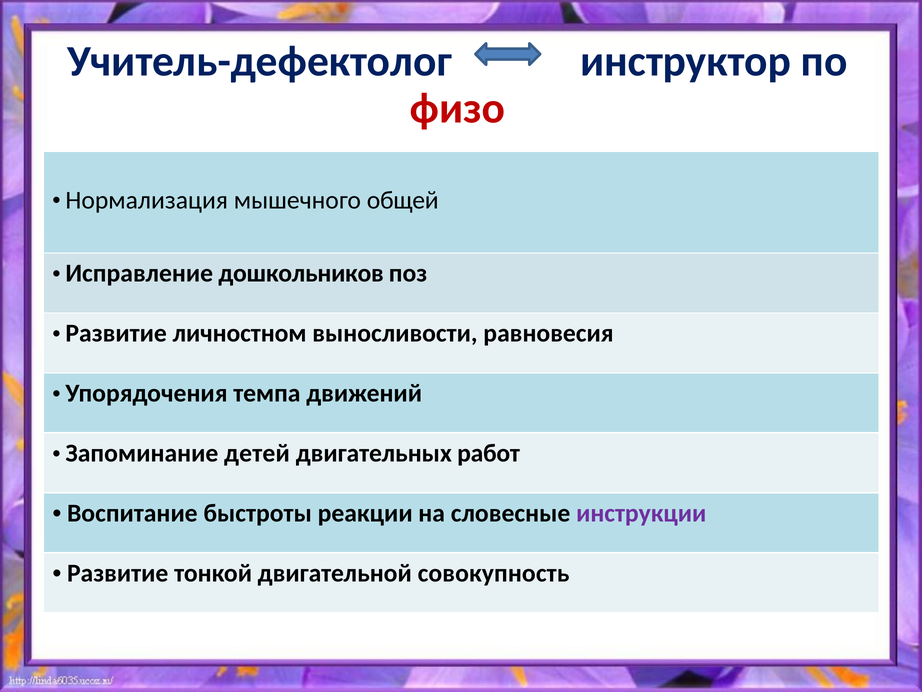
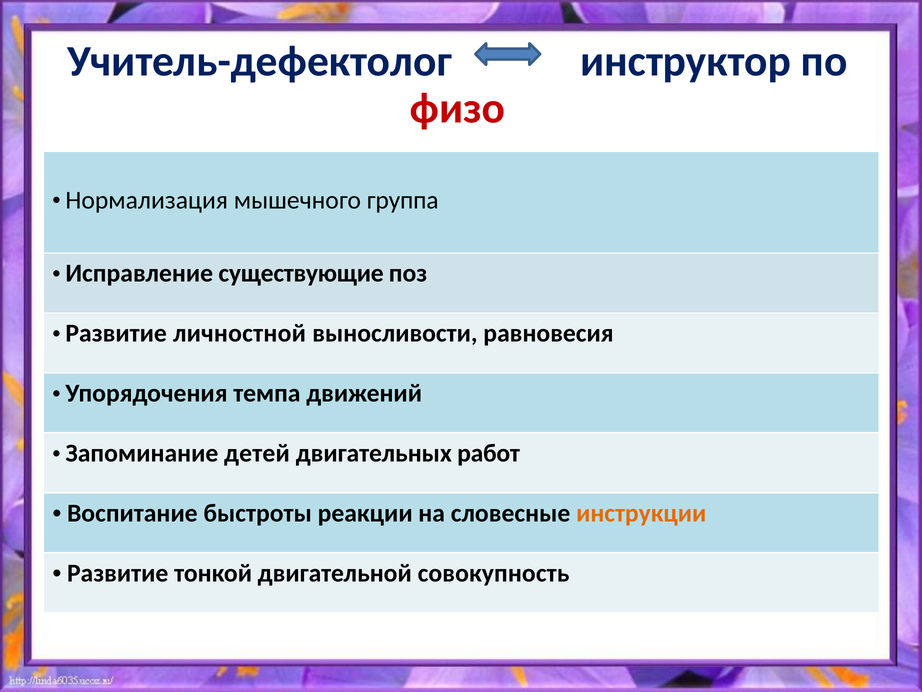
общей: общей -> группа (403, 200)
дошкольников: дошкольников -> существующие (301, 273)
личностном: личностном -> личностной (239, 333)
инструкции colour: purple -> orange (641, 513)
